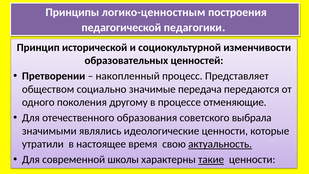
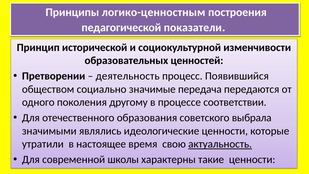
педагогики: педагогики -> показатели (193, 28)
накопленный: накопленный -> деятельность (128, 76)
Представляет: Представляет -> Появившийся (237, 76)
отменяющие: отменяющие -> соответствии (235, 102)
такие underline: present -> none (211, 159)
